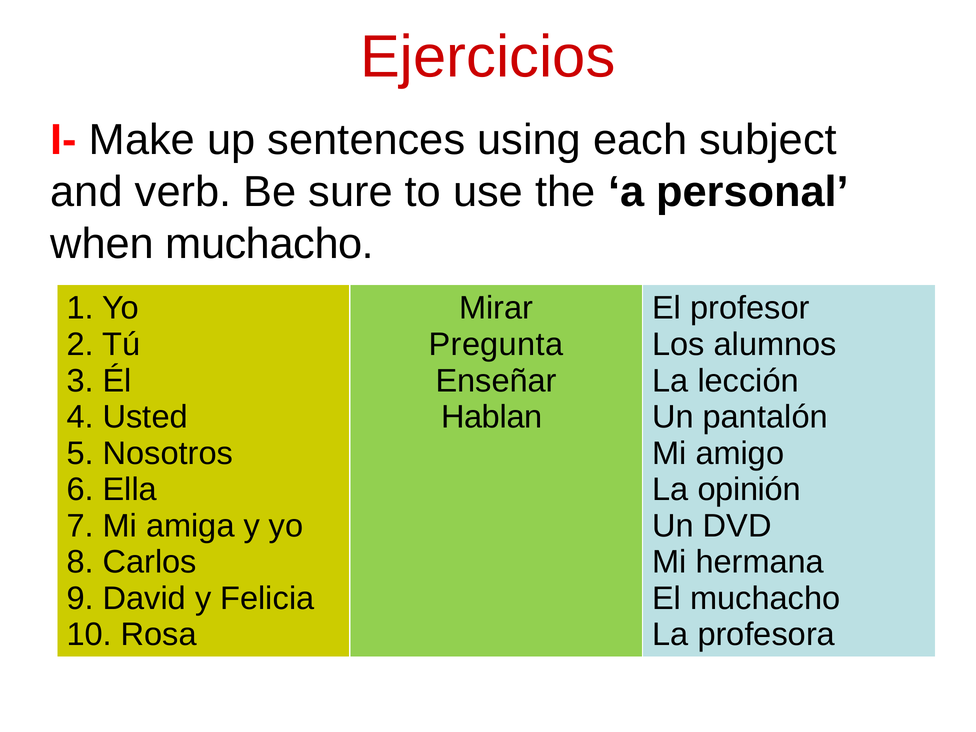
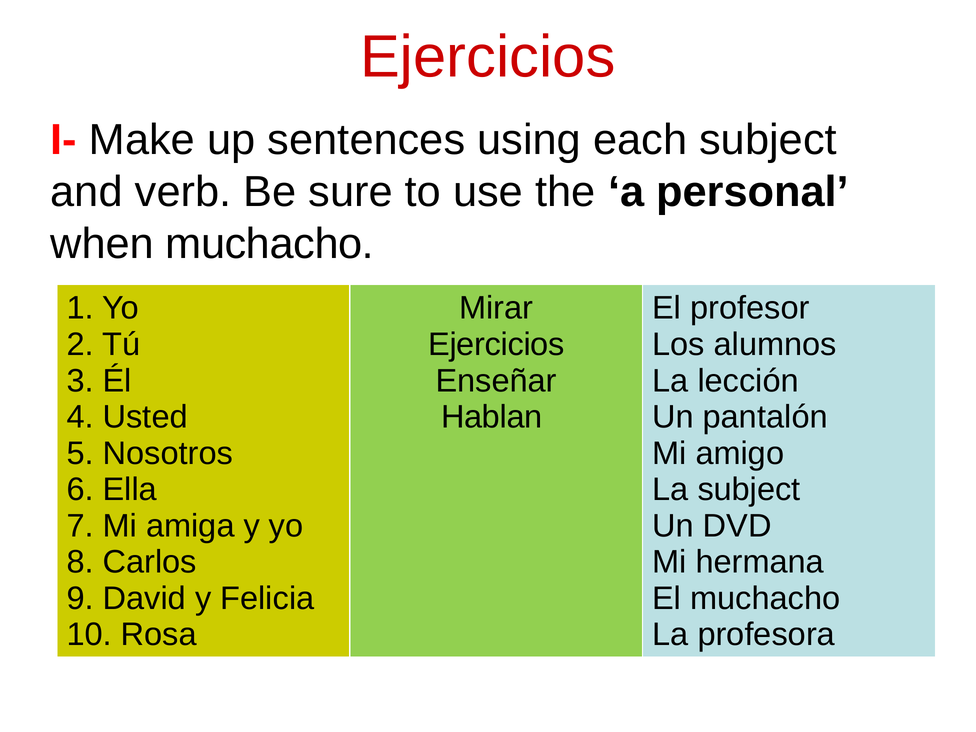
Pregunta: Pregunta -> Ejercicios (496, 345)
La opinión: opinión -> subject (749, 490)
